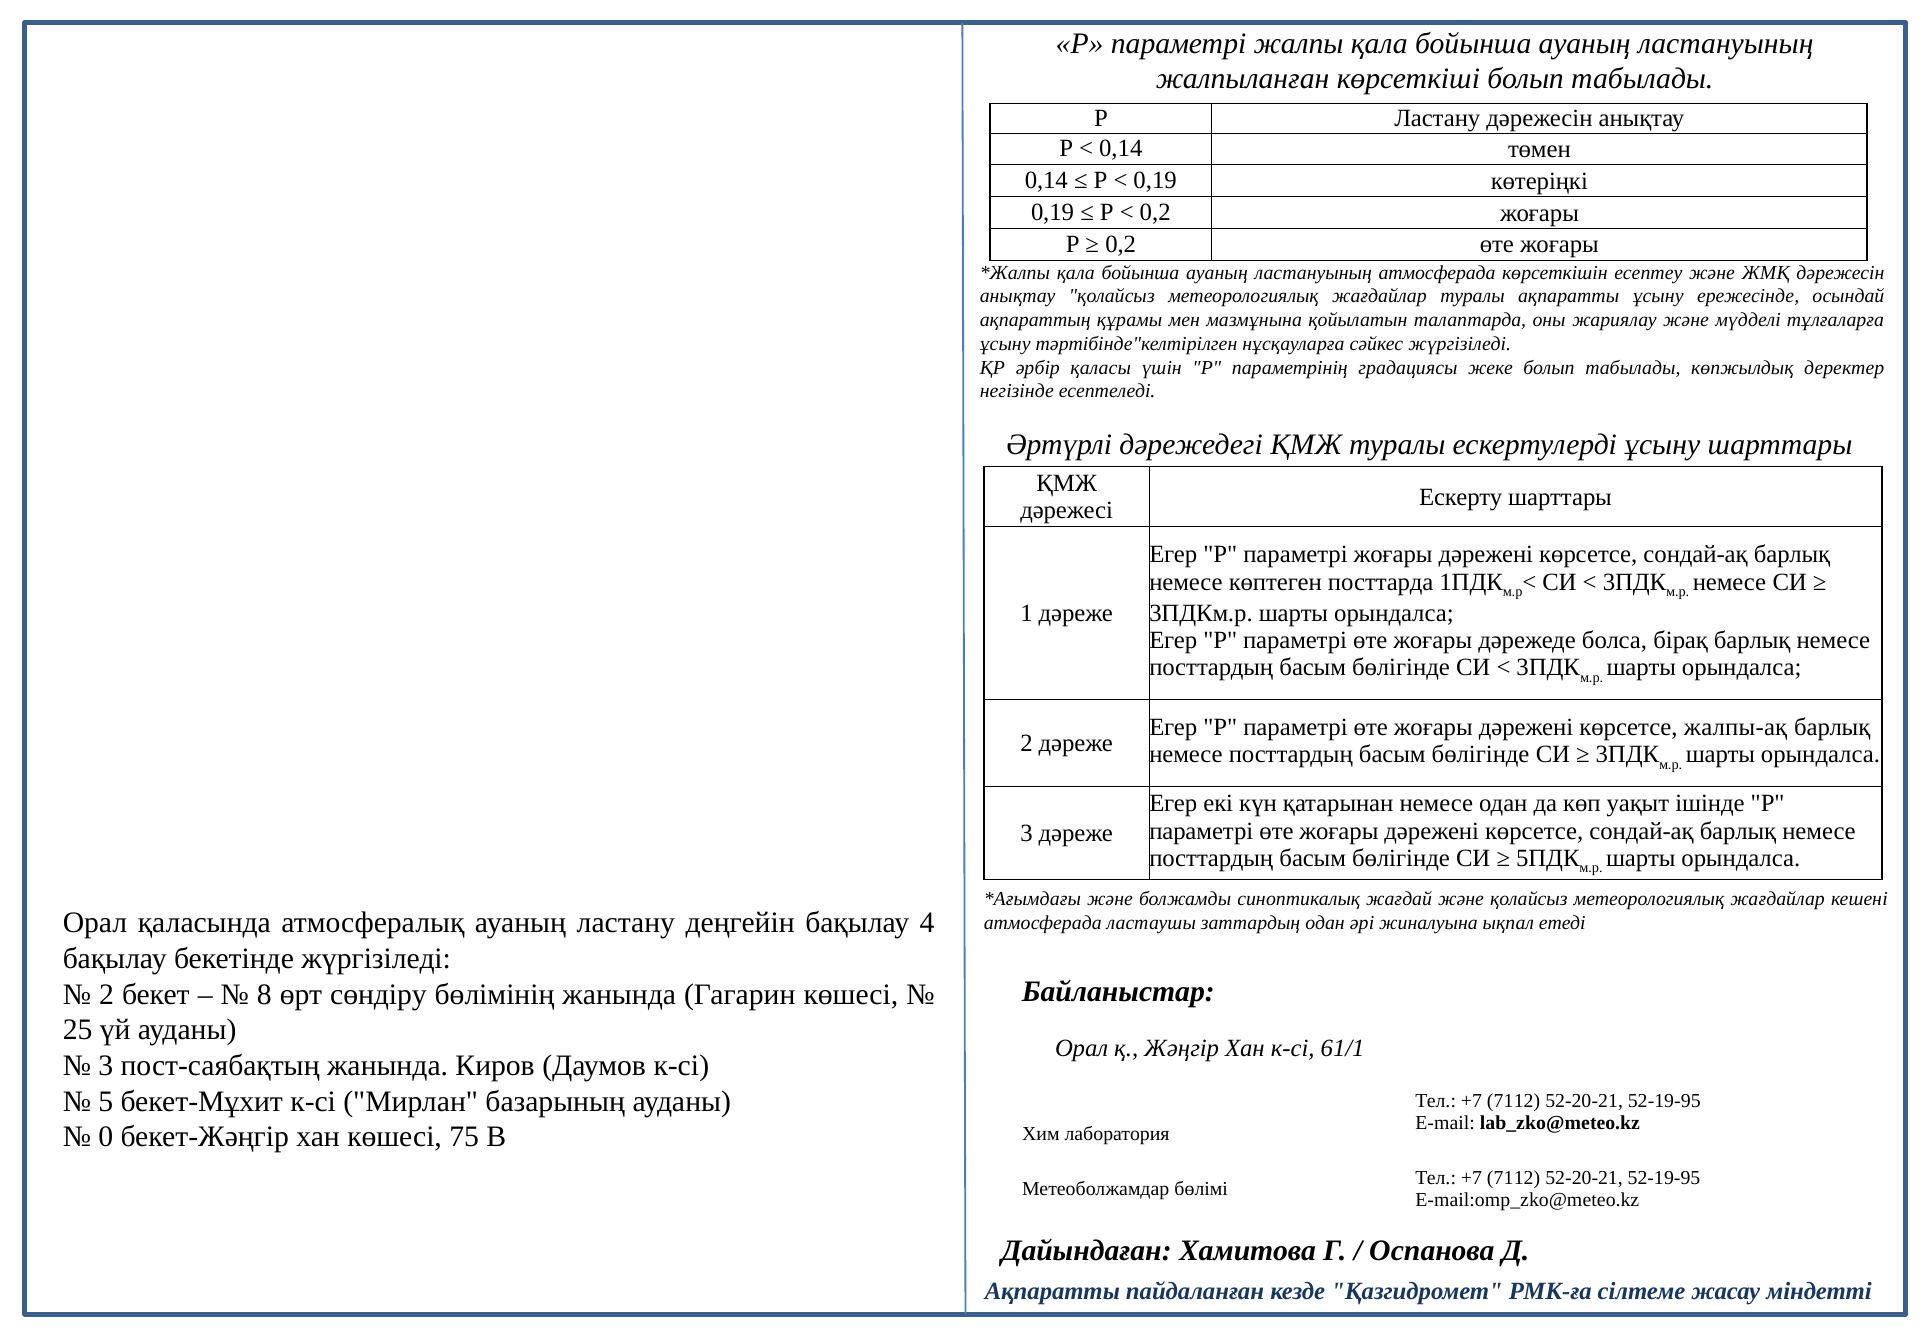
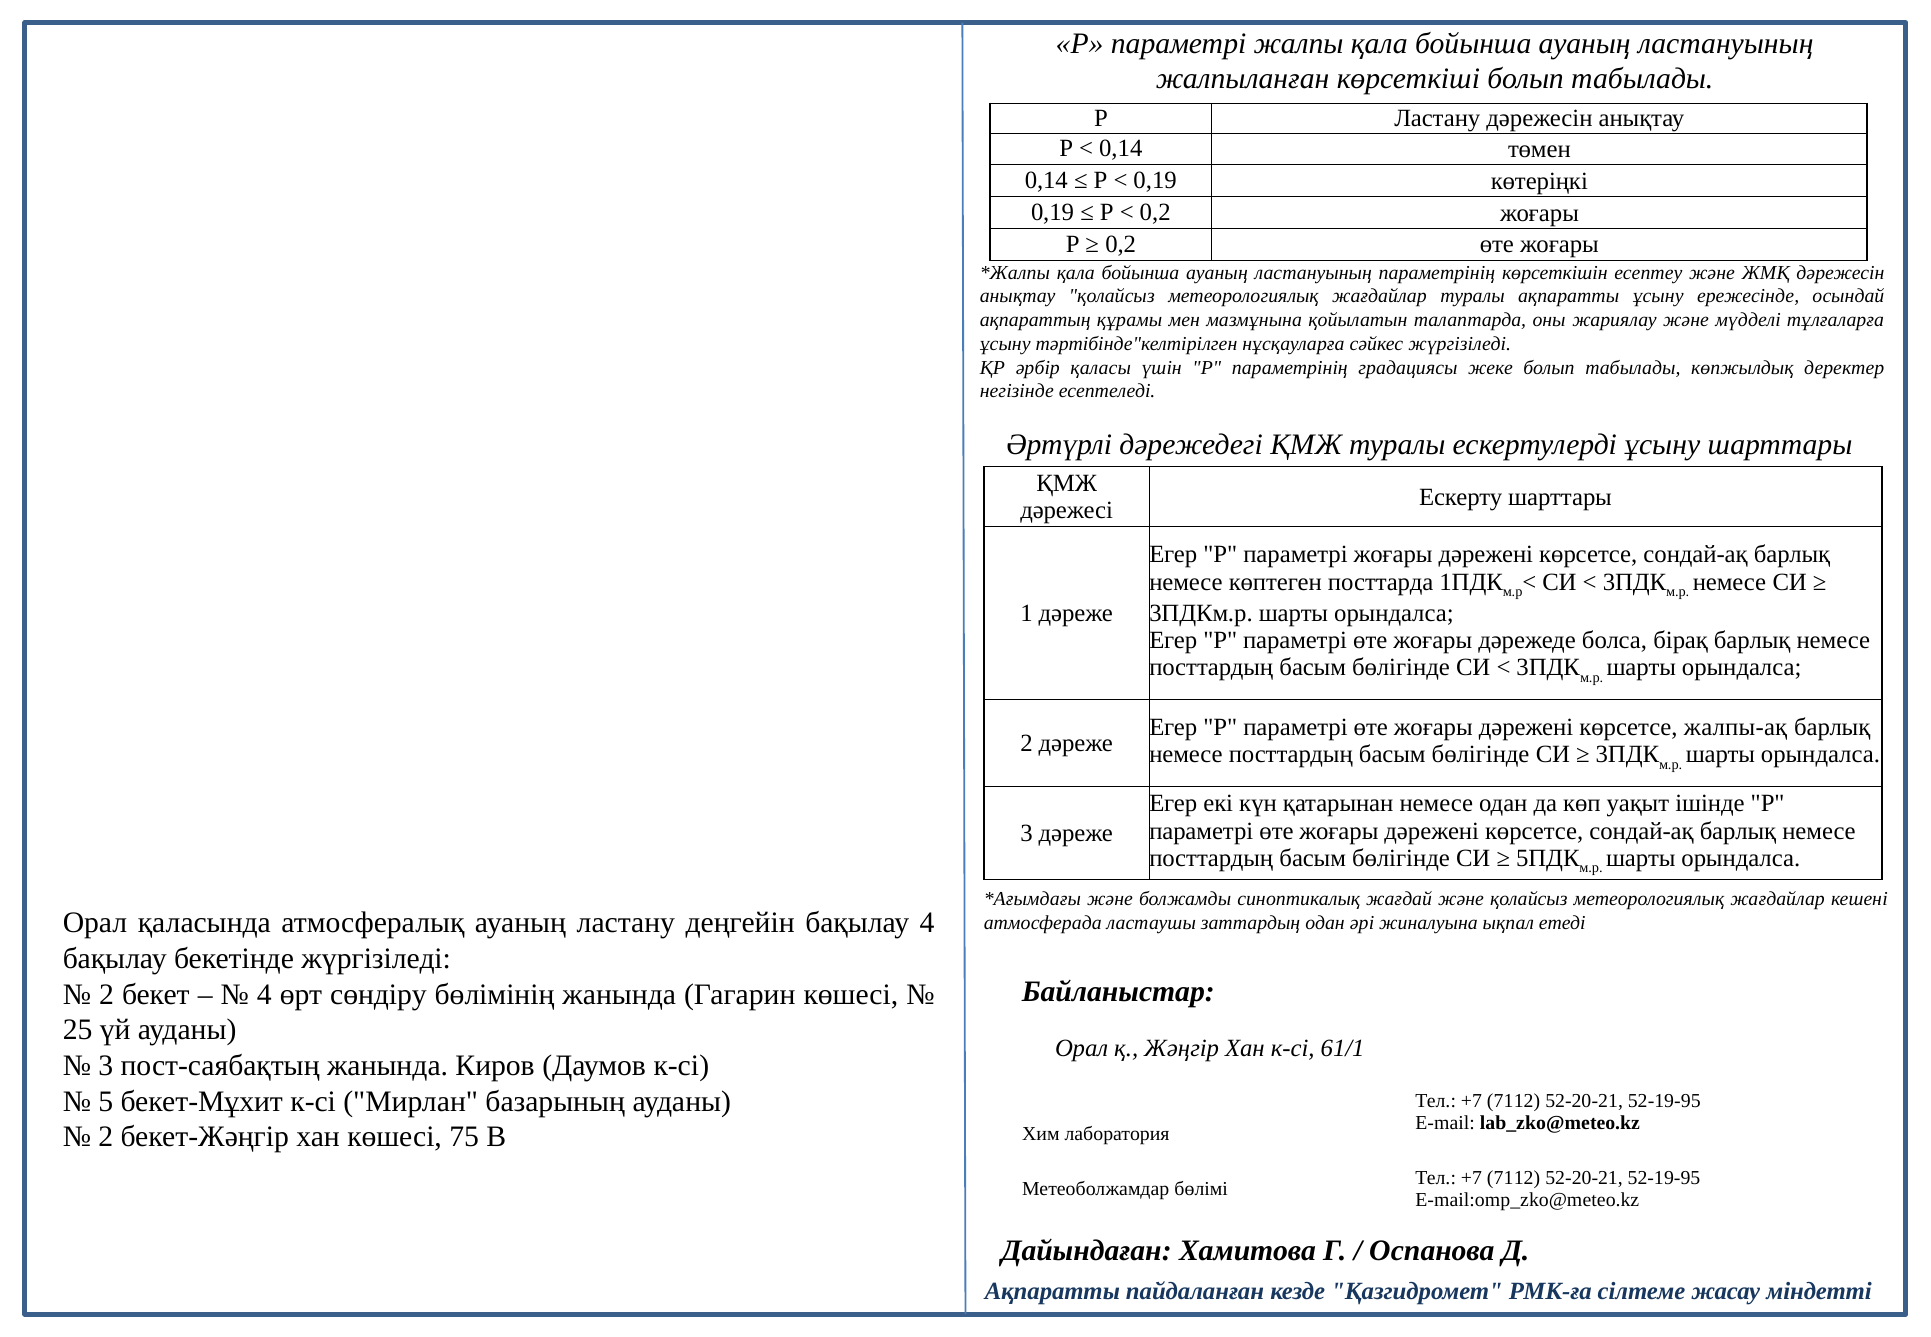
ластануының атмосферада: атмосферада -> параметрінің (1437, 273)
8: 8 -> 4 (264, 994)
0: 0 -> 2 (106, 1137)
